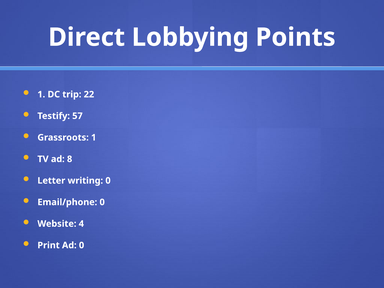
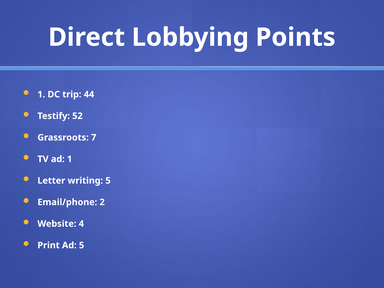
22: 22 -> 44 (89, 94)
57: 57 -> 52 (77, 116)
Grassroots 1: 1 -> 7 (94, 138)
ad 8: 8 -> 1 (70, 159)
writing 0: 0 -> 5 (108, 181)
Email/phone 0: 0 -> 2 (102, 202)
Ad 0: 0 -> 5 (82, 245)
